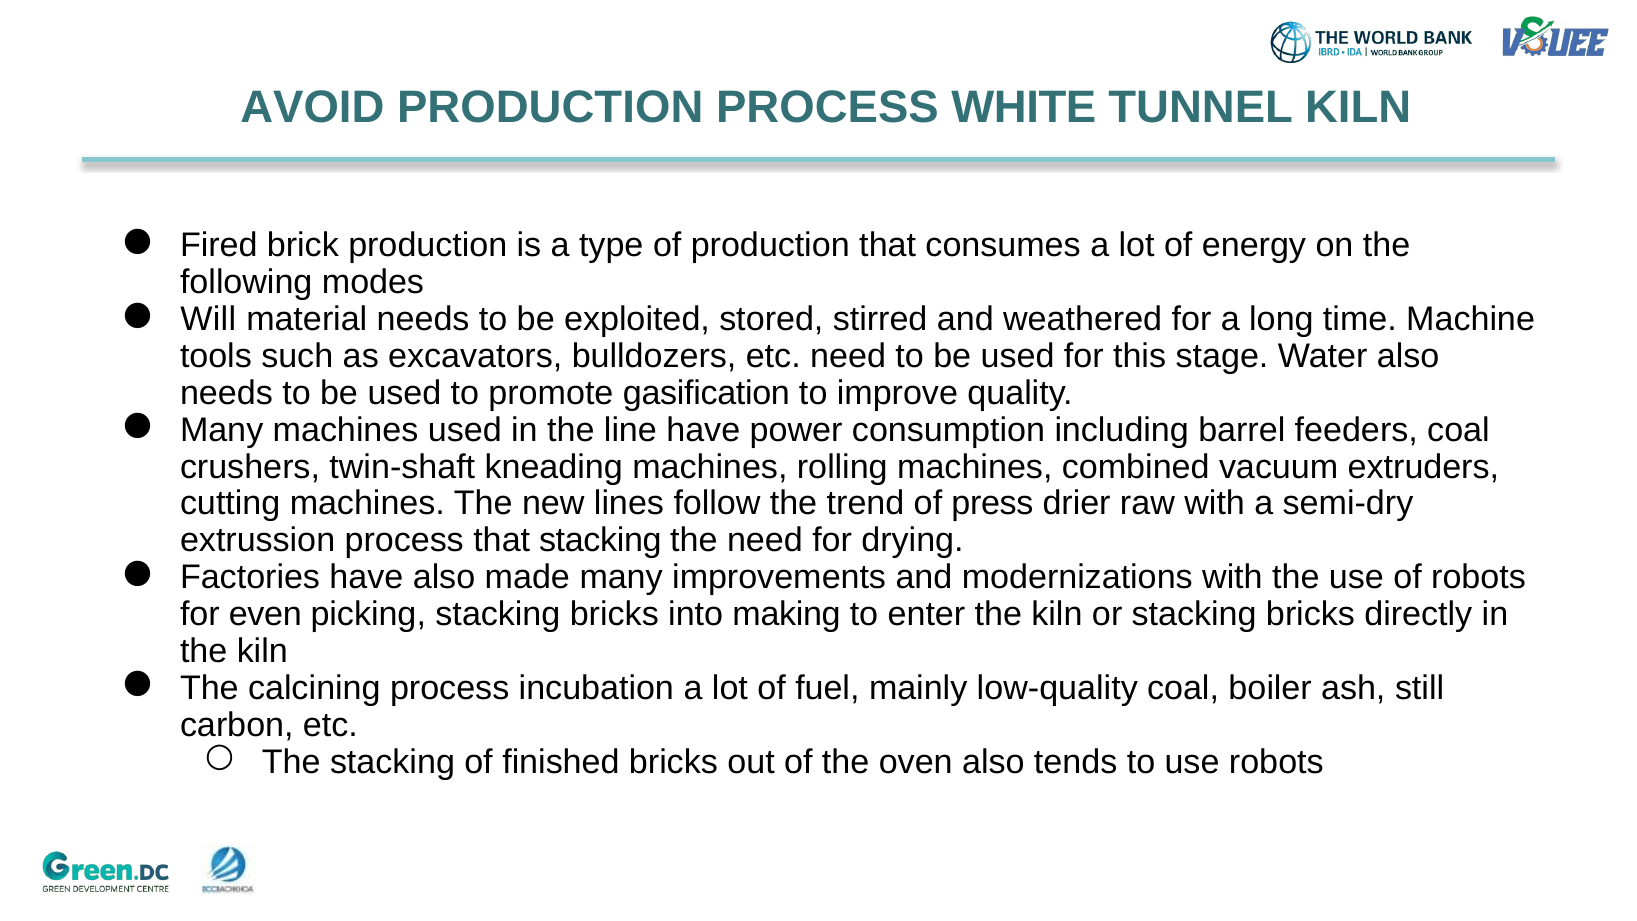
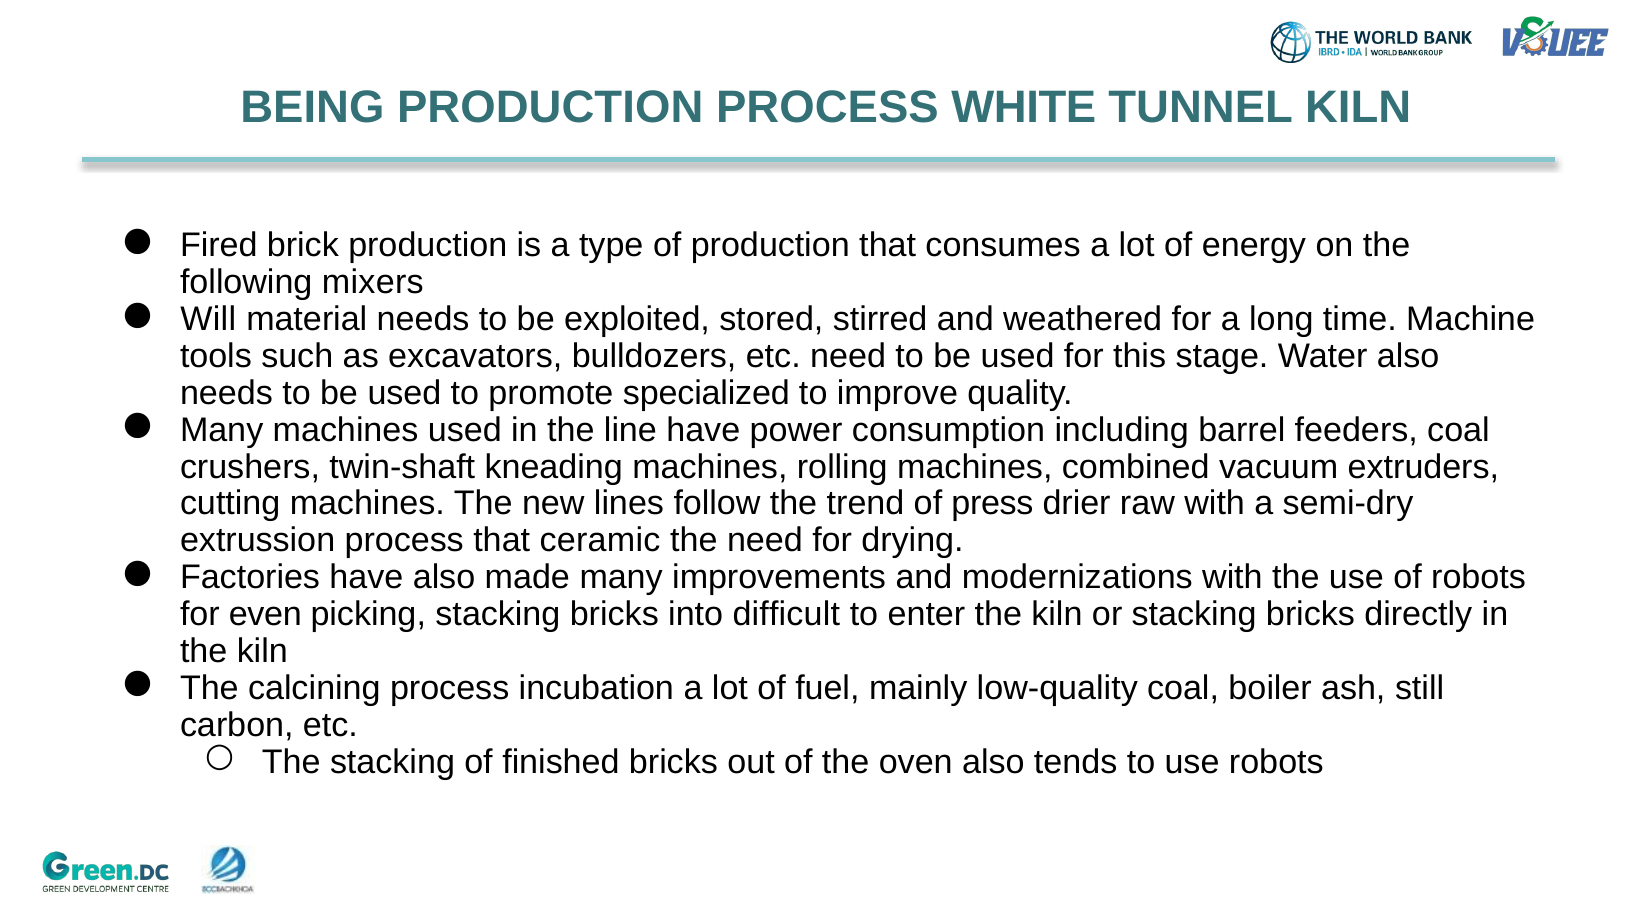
AVOID: AVOID -> BEING (312, 108)
modes: modes -> mixers (373, 282)
gasification: gasification -> specialized (706, 393)
that stacking: stacking -> ceramic (600, 540)
making: making -> difficult (786, 614)
